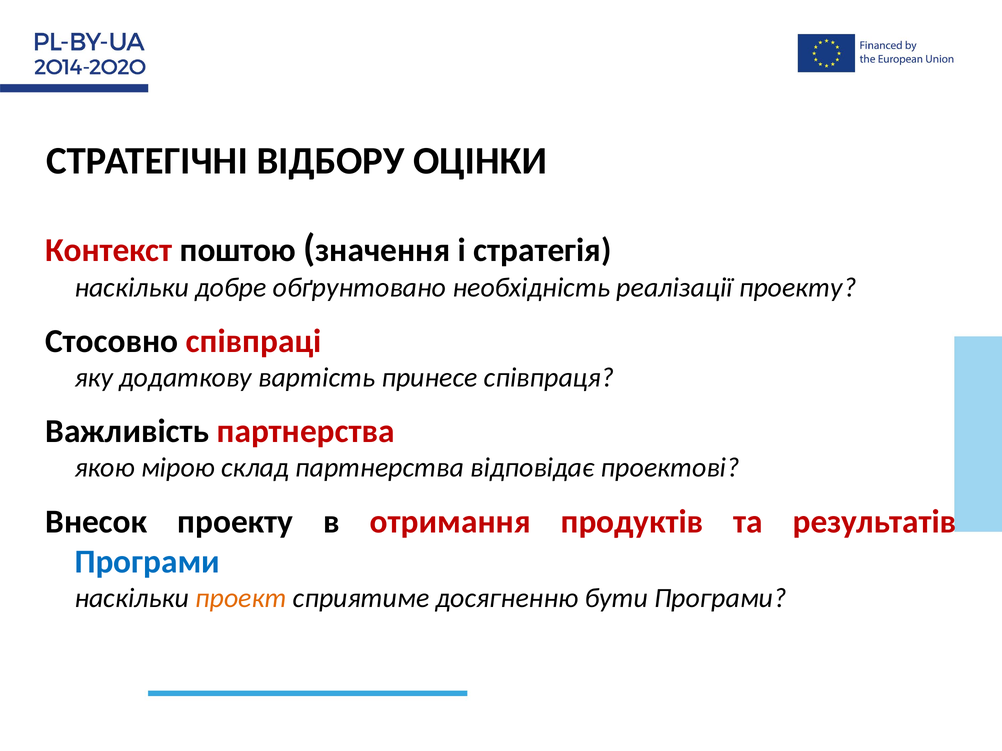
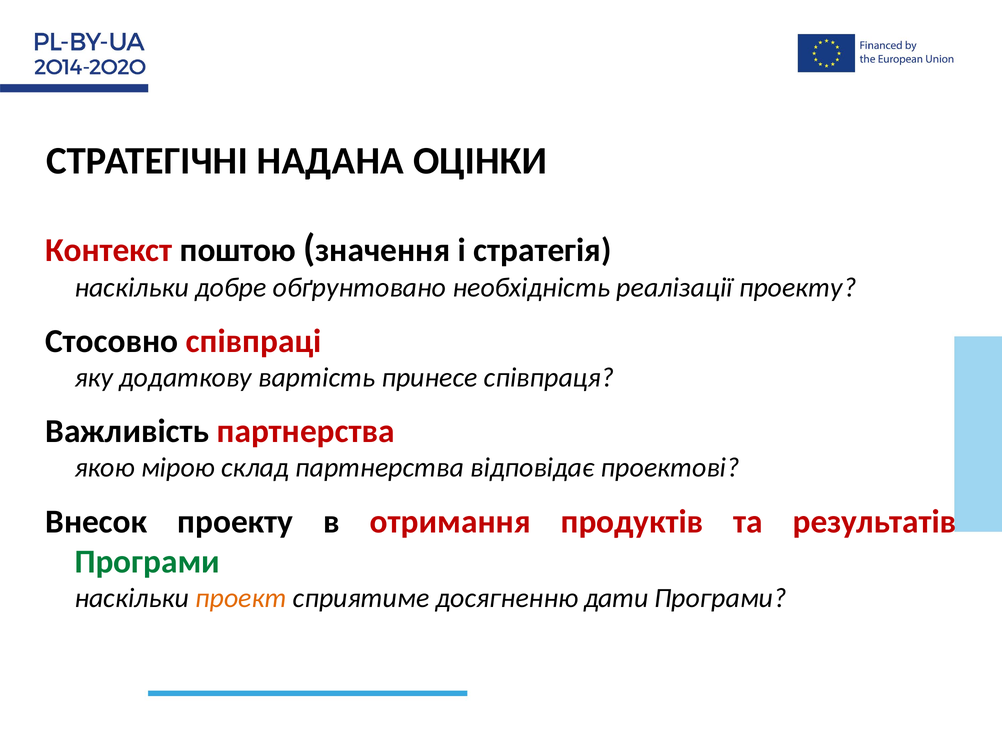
ВІДБОРУ: ВІДБОРУ -> НАДАНА (330, 161)
Програми colour: blue -> green (147, 562)
бути: бути -> дати (616, 598)
